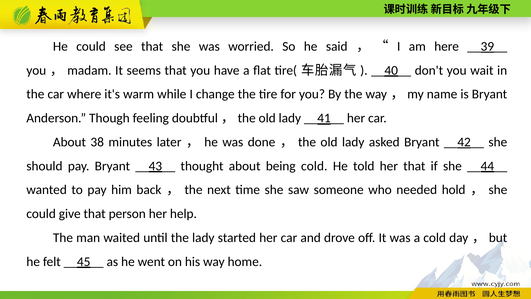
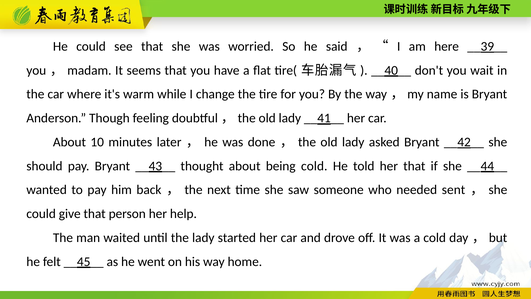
38: 38 -> 10 (97, 142)
hold: hold -> sent (454, 190)
